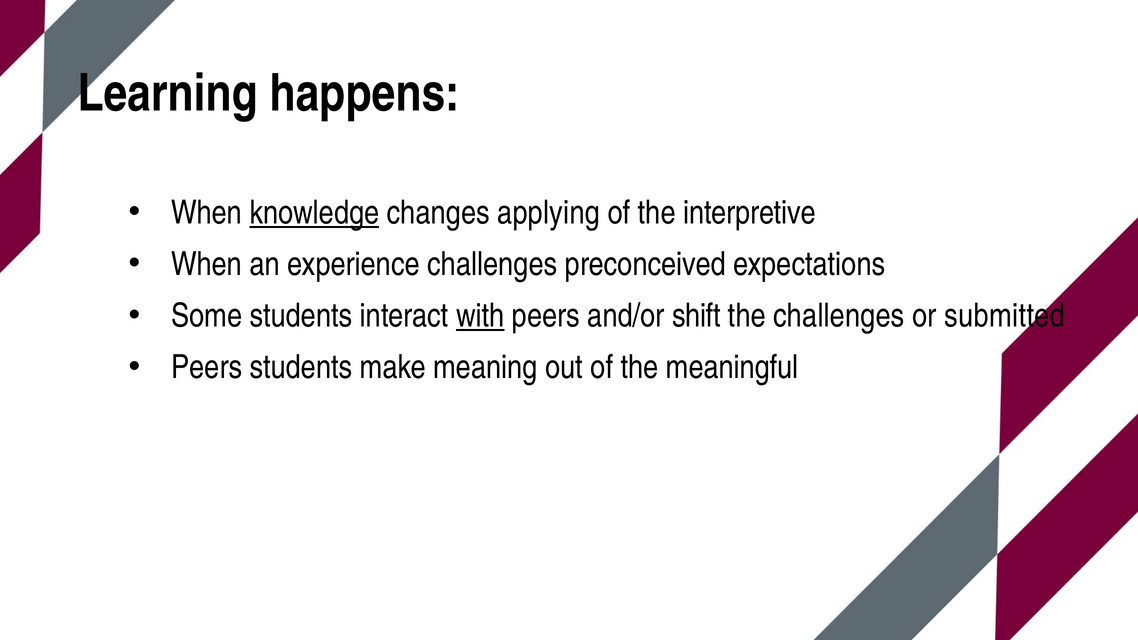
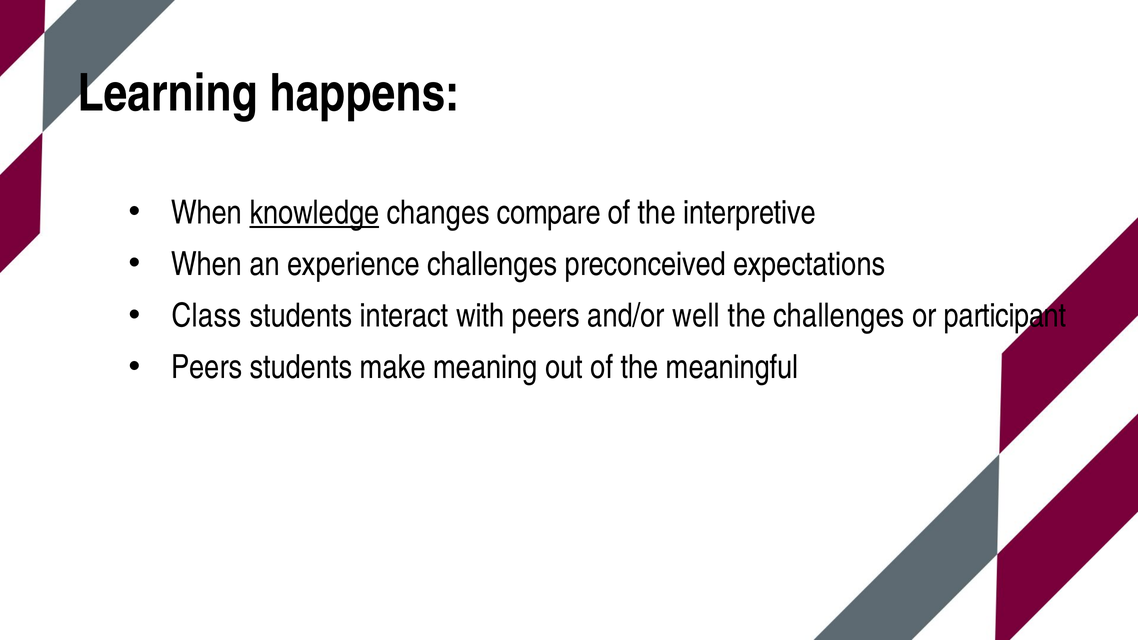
applying: applying -> compare (549, 213)
Some: Some -> Class (206, 316)
with underline: present -> none (480, 316)
shift: shift -> well (696, 316)
submitted: submitted -> participant (1005, 316)
